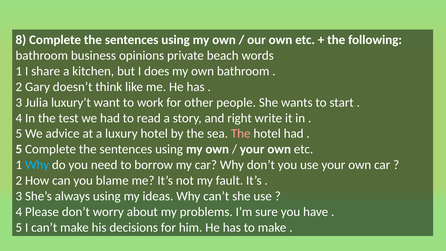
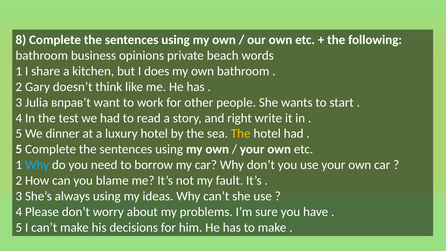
luxury’t: luxury’t -> вправ’t (71, 102)
advice: advice -> dinner (63, 134)
The colour: pink -> yellow (241, 134)
